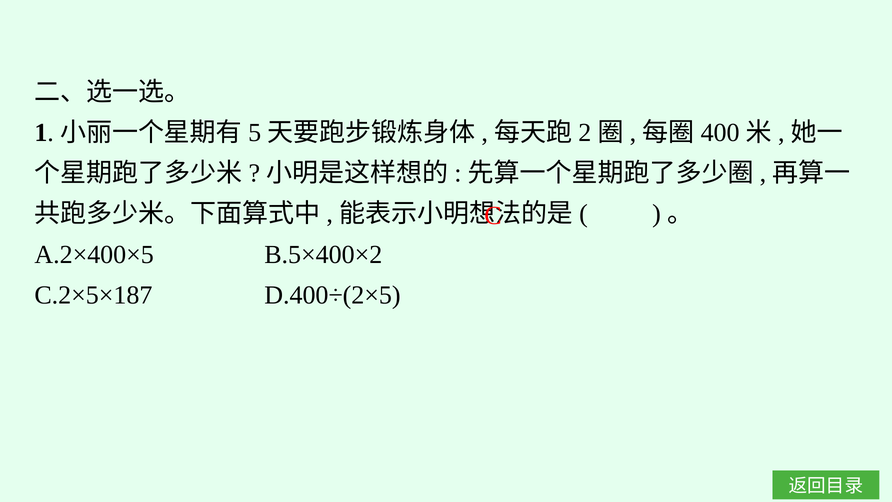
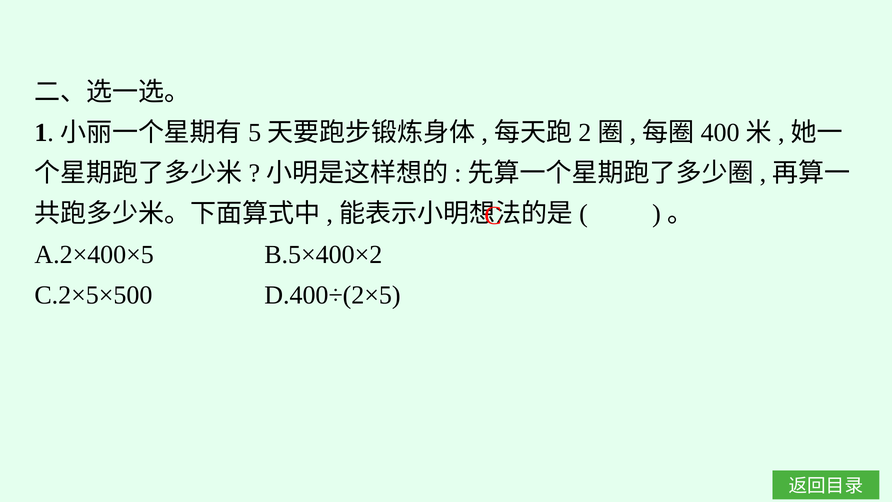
C.2×5×187: C.2×5×187 -> C.2×5×500 (93, 295)
